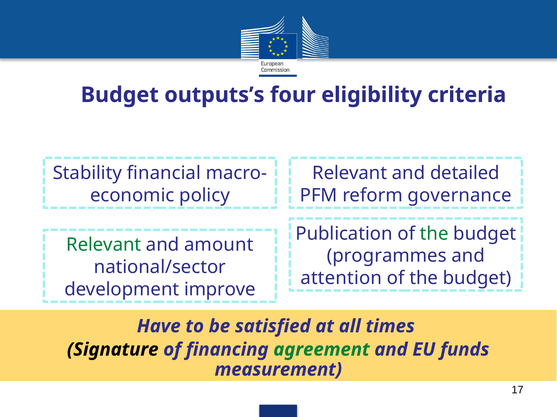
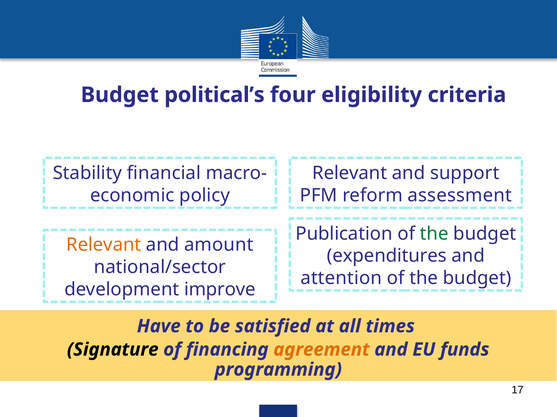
outputs’s: outputs’s -> political’s (214, 95)
detailed: detailed -> support (465, 173)
governance: governance -> assessment (460, 196)
Relevant colour: green -> orange (104, 245)
programmes: programmes -> expenditures (387, 256)
agreement colour: green -> orange (321, 350)
measurement: measurement -> programming (278, 370)
